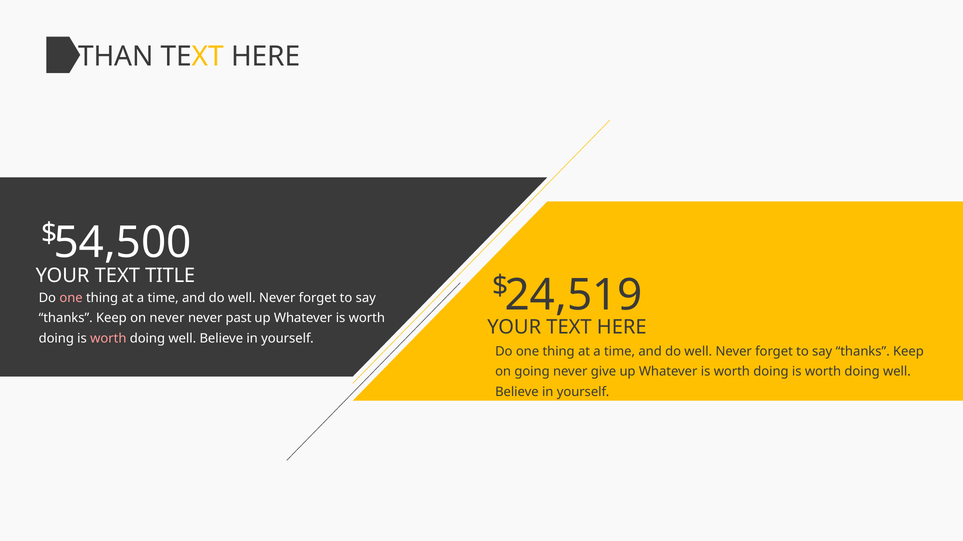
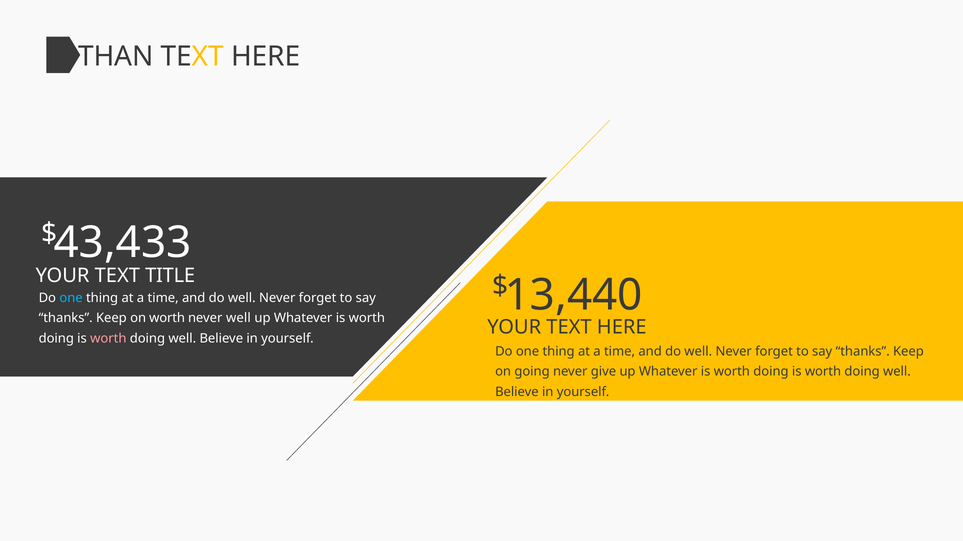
54,500: 54,500 -> 43,433 (123, 243)
24,519: 24,519 -> 13,440 (574, 296)
one colour: pink -> light blue (71, 298)
on never: never -> worth (167, 319)
never past: past -> well (238, 319)
